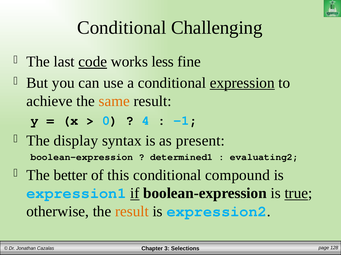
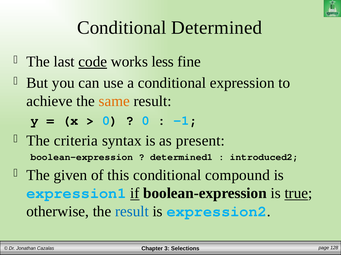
Challenging: Challenging -> Determined (217, 28)
expression underline: present -> none (242, 83)
4: 4 -> 0 (146, 121)
display: display -> criteria (76, 141)
evaluating2: evaluating2 -> introduced2 (264, 157)
better: better -> given (70, 176)
result colour: orange -> blue (132, 212)
